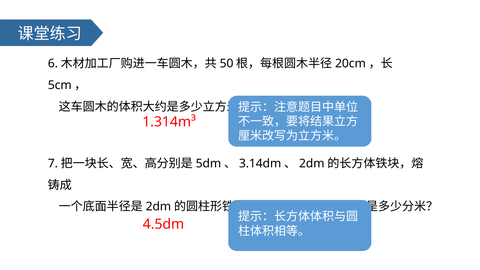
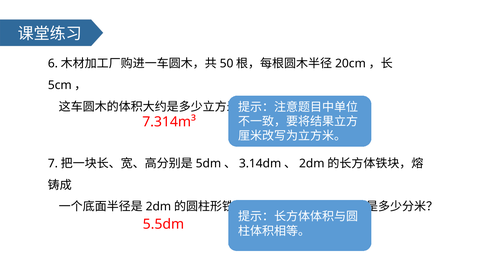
1.314m³: 1.314m³ -> 7.314m³ (169, 122)
4.5dm: 4.5dm -> 5.5dm (163, 224)
